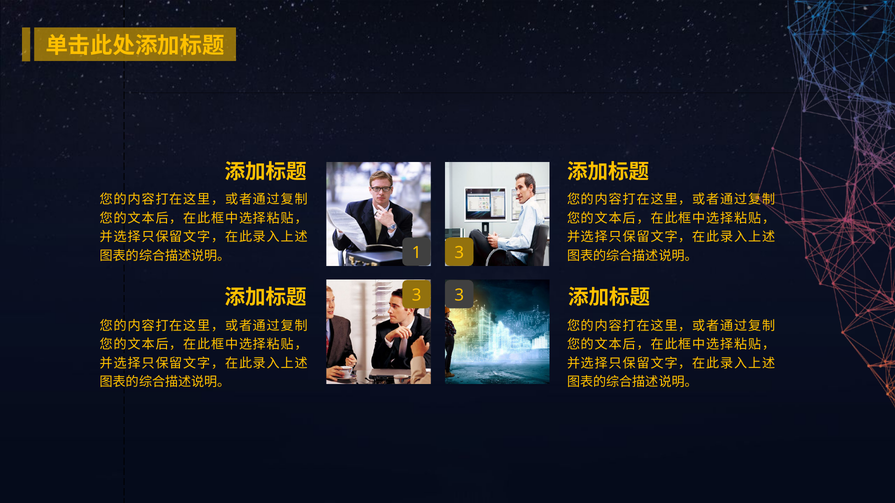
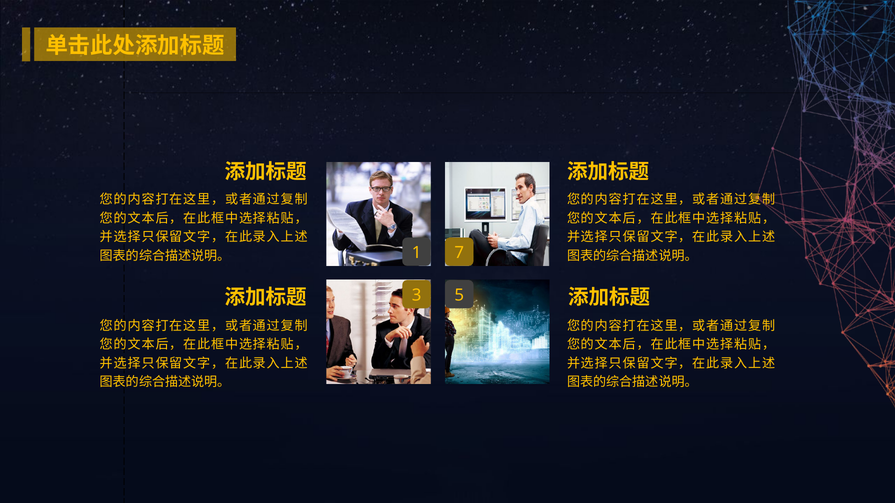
1 3: 3 -> 7 (459, 253)
3: 3 -> 5 (459, 296)
